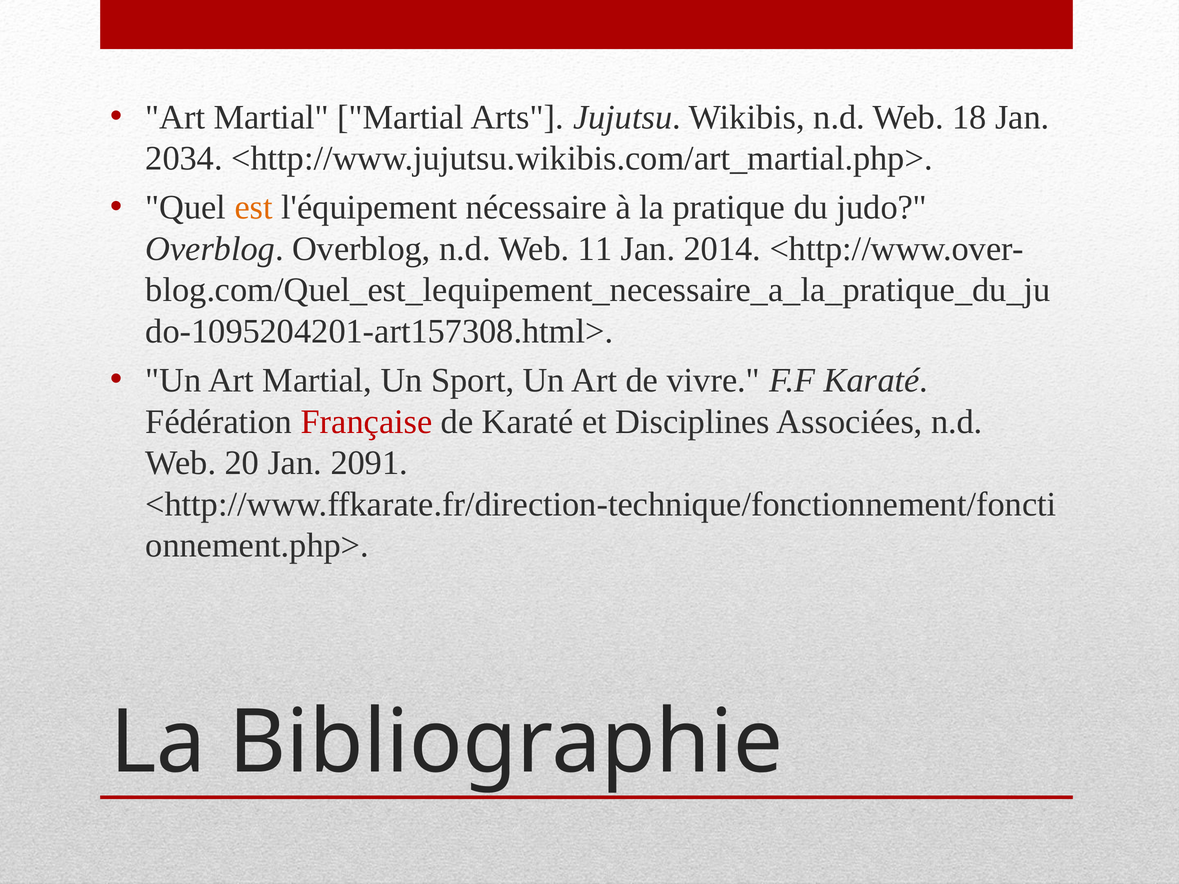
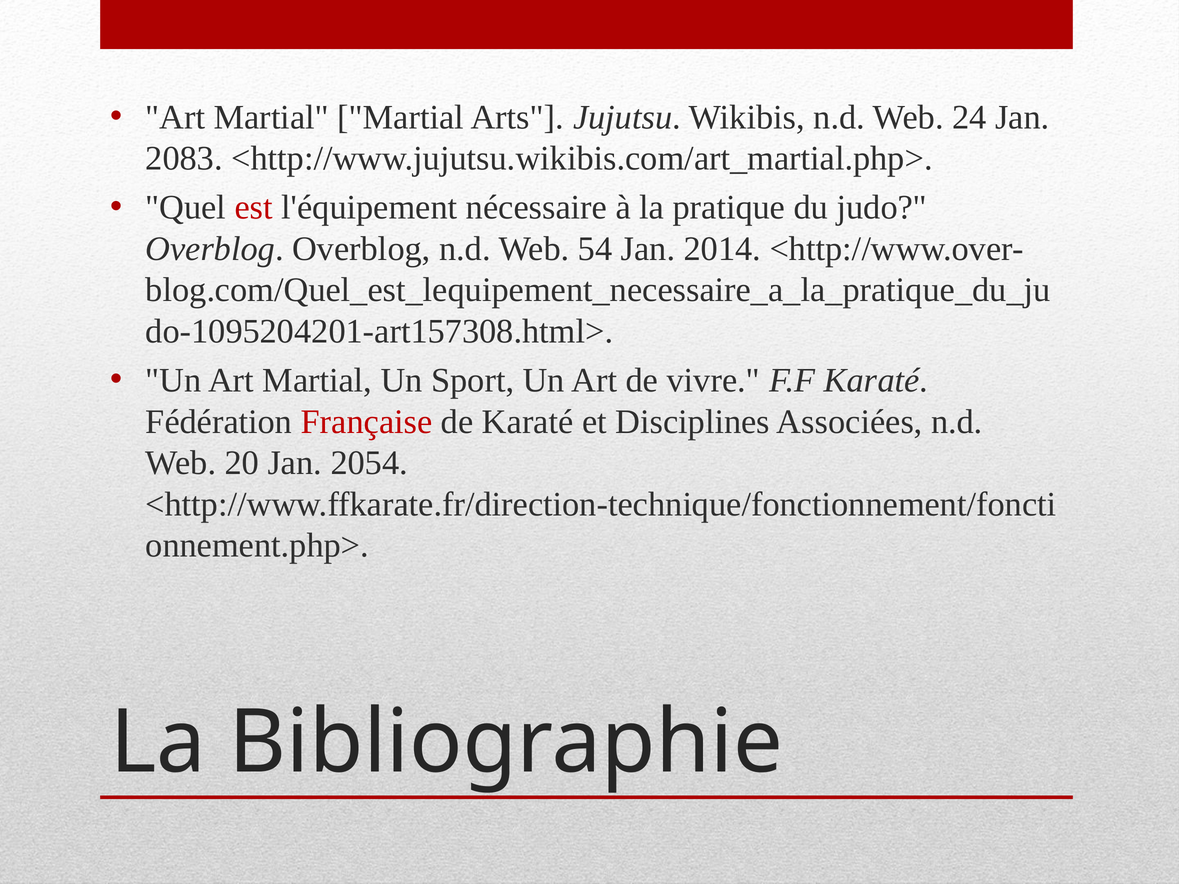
18: 18 -> 24 (969, 117)
2034: 2034 -> 2083 (184, 159)
est colour: orange -> red (254, 208)
11: 11 -> 54 (595, 249)
2091: 2091 -> 2054 (369, 463)
